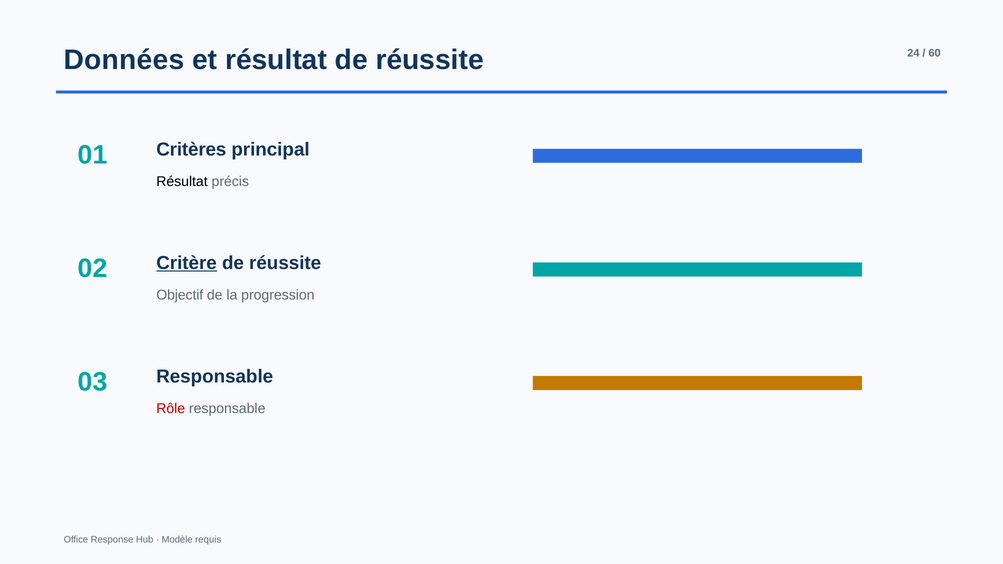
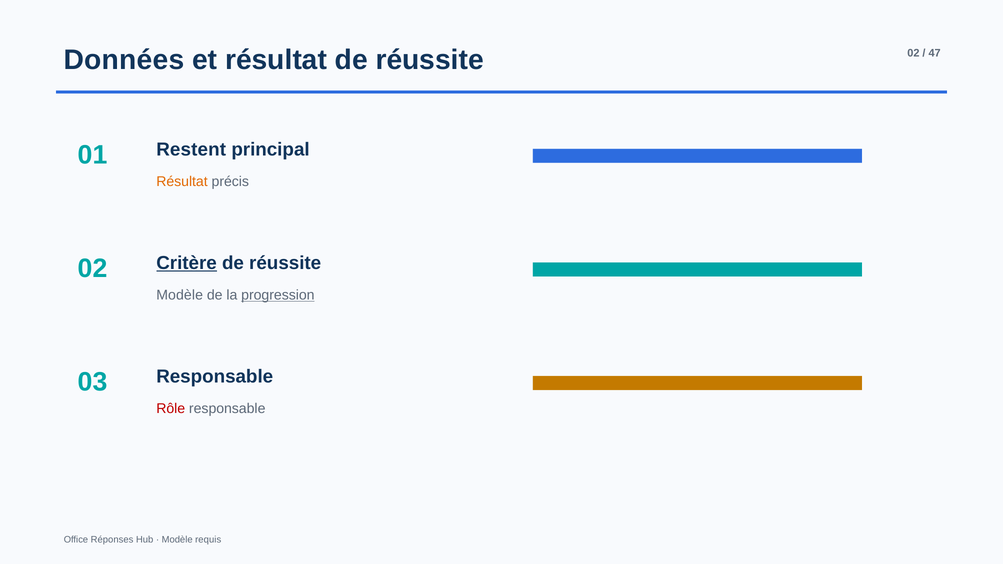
réussite 24: 24 -> 02 (913, 53)
60: 60 -> 47 (935, 53)
Critères: Critères -> Restent (191, 149)
Résultat colour: black -> orange (182, 182)
Objectif: Objectif -> Modèle (180, 295)
progression underline: none -> present (278, 295)
Response: Response -> Réponses (112, 540)
